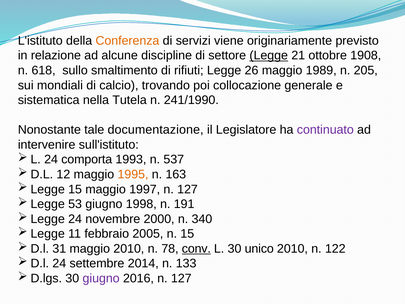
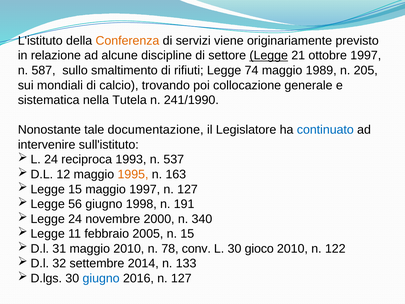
ottobre 1908: 1908 -> 1997 (366, 56)
618: 618 -> 587 (44, 70)
26: 26 -> 74 (252, 70)
continuato colour: purple -> blue (325, 130)
comporta: comporta -> reciproca (87, 159)
53: 53 -> 56 (75, 204)
conv underline: present -> none (196, 248)
unico: unico -> gioco (259, 248)
24: 24 -> 32 (59, 263)
giugno colour: purple -> blue (101, 278)
